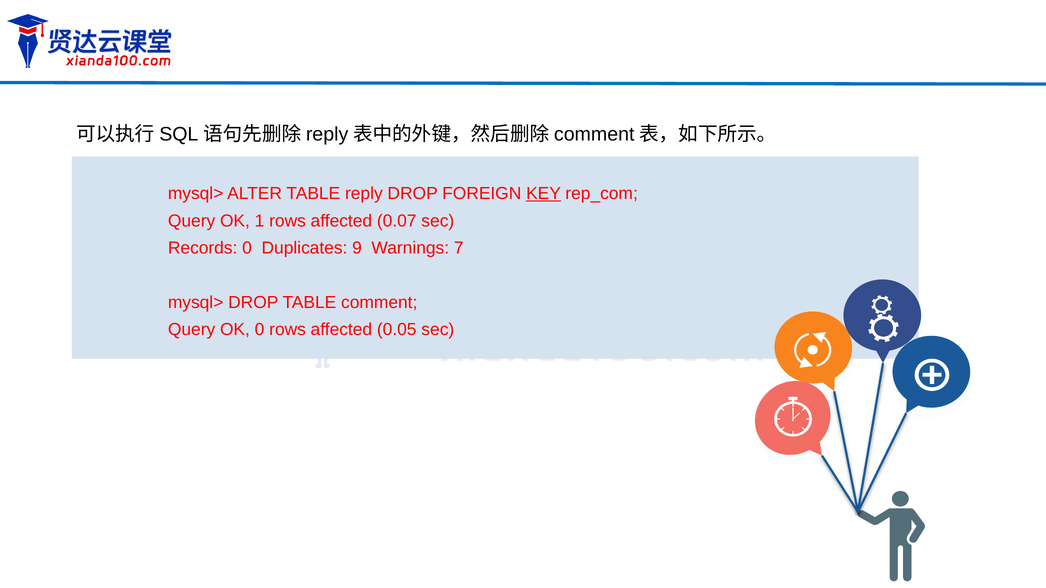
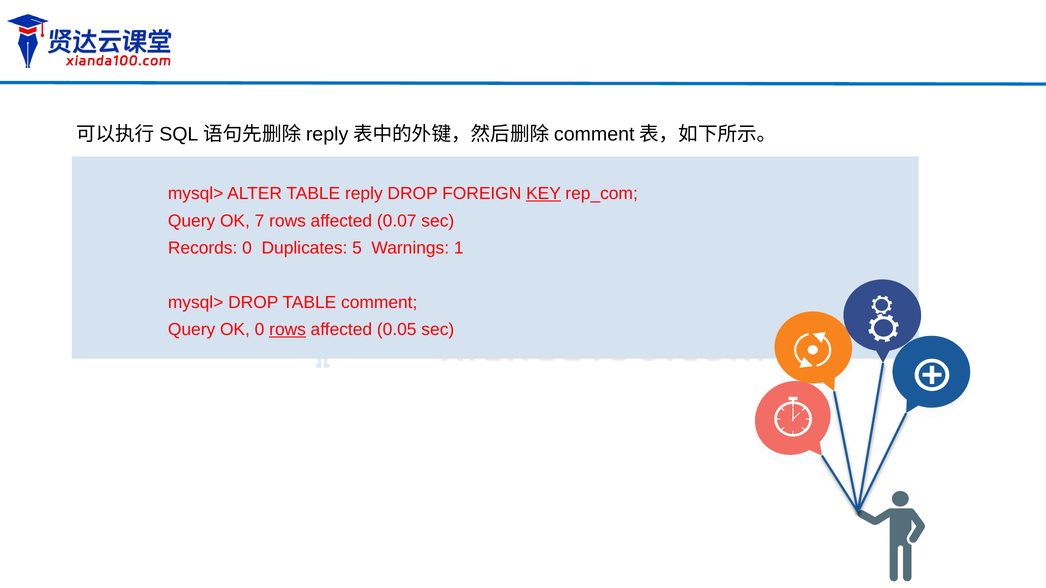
1: 1 -> 7 (260, 221)
9: 9 -> 5 (357, 248)
7: 7 -> 1 (459, 248)
rows underline: none -> present (288, 330)
